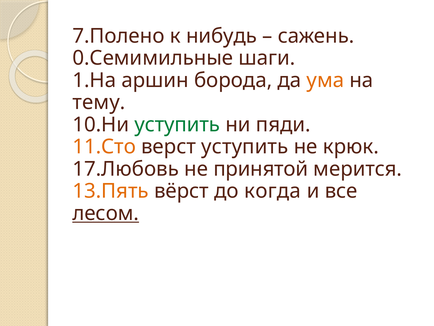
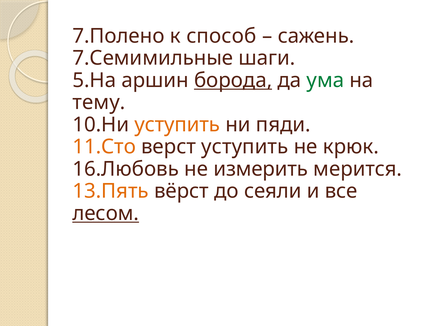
нибудь: нибудь -> способ (221, 36)
0.Семимильные: 0.Семимильные -> 7.Семимильные (153, 58)
1.На: 1.На -> 5.На (94, 80)
борода underline: none -> present (233, 80)
ума colour: orange -> green (325, 80)
уступить colour: green -> orange (177, 124)
17.Любовь: 17.Любовь -> 16.Любовь (126, 169)
принятой: принятой -> измерить (261, 169)
когда: когда -> сеяли (273, 191)
